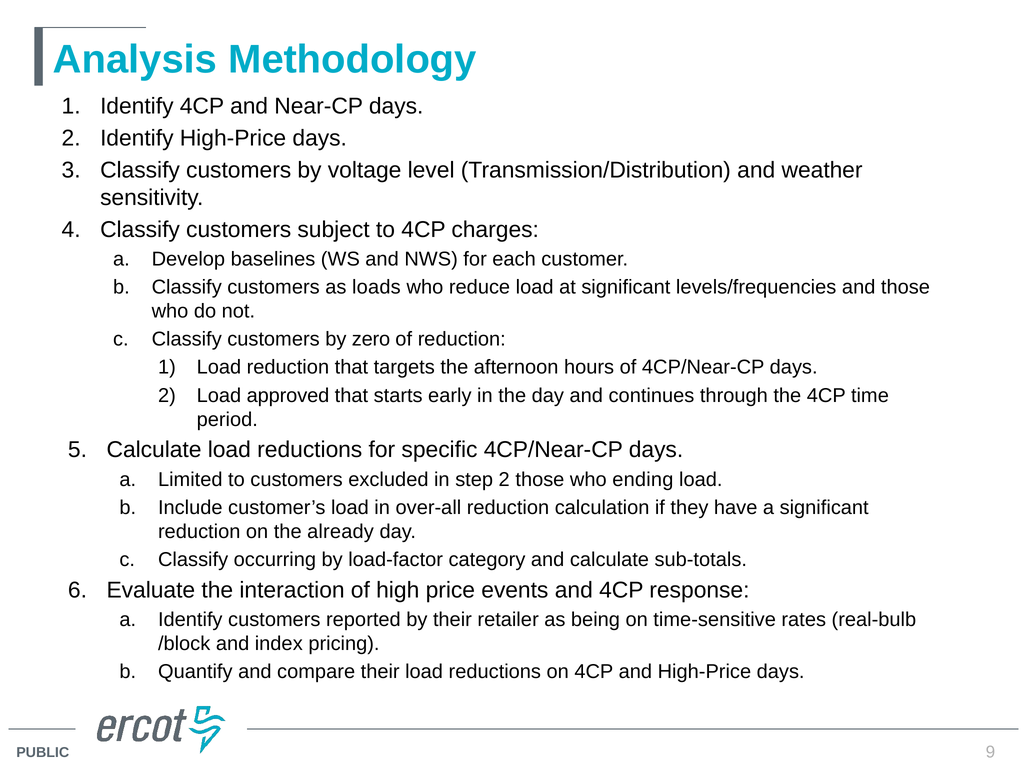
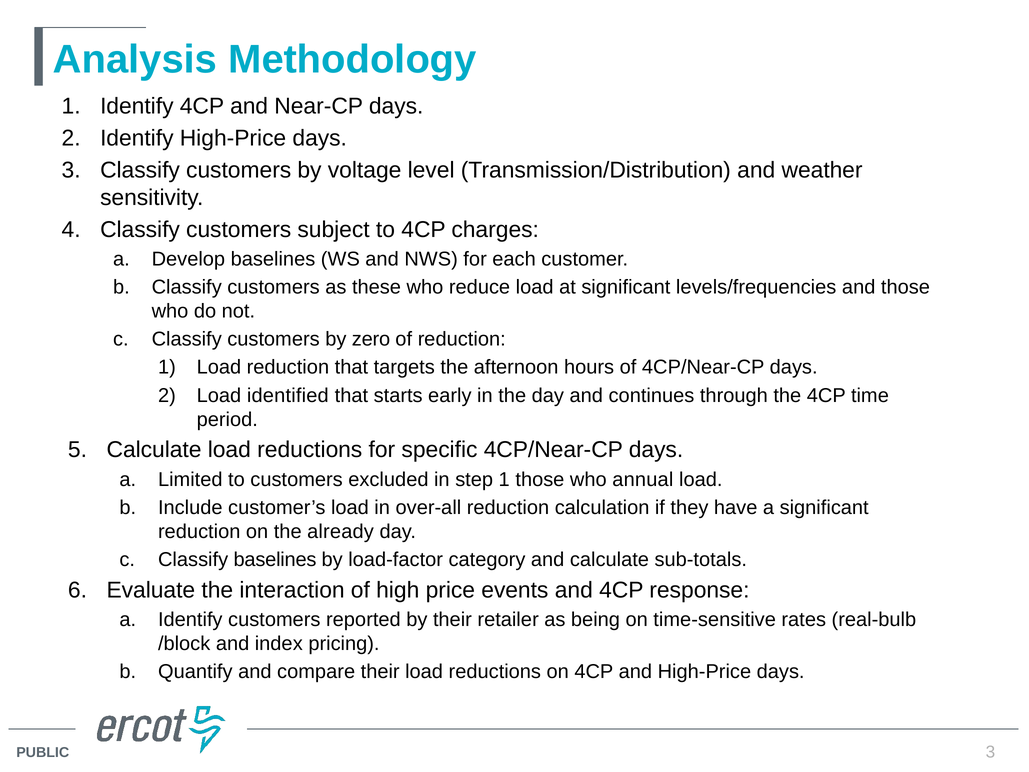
loads: loads -> these (376, 287)
approved: approved -> identified (288, 395)
step 2: 2 -> 1 (504, 479)
ending: ending -> annual (643, 479)
Classify occurring: occurring -> baselines (275, 559)
9: 9 -> 3 (990, 752)
